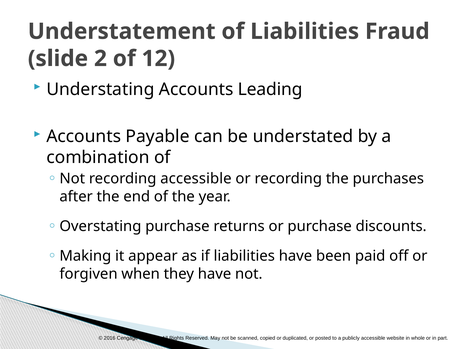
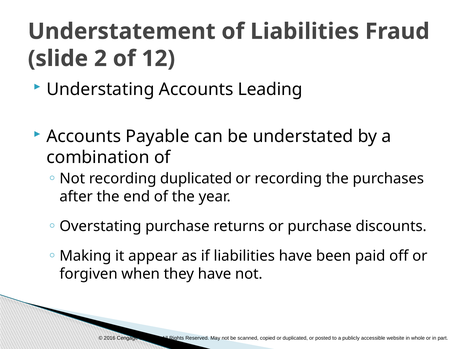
recording accessible: accessible -> duplicated (196, 179)
